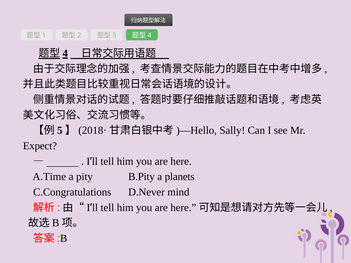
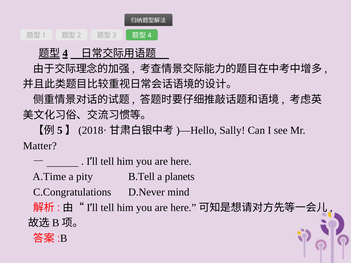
Expect: Expect -> Matter (40, 146)
B.Pity: B.Pity -> B.Tell (142, 177)
